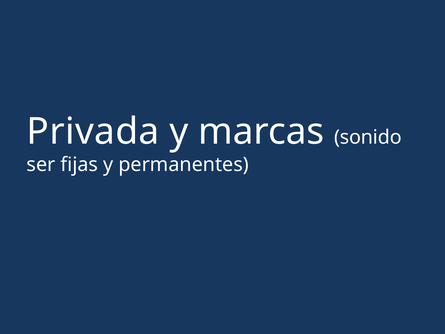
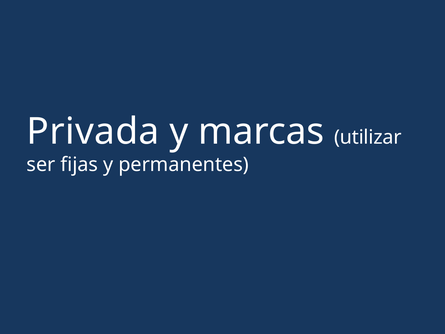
sonido: sonido -> utilizar (368, 137)
